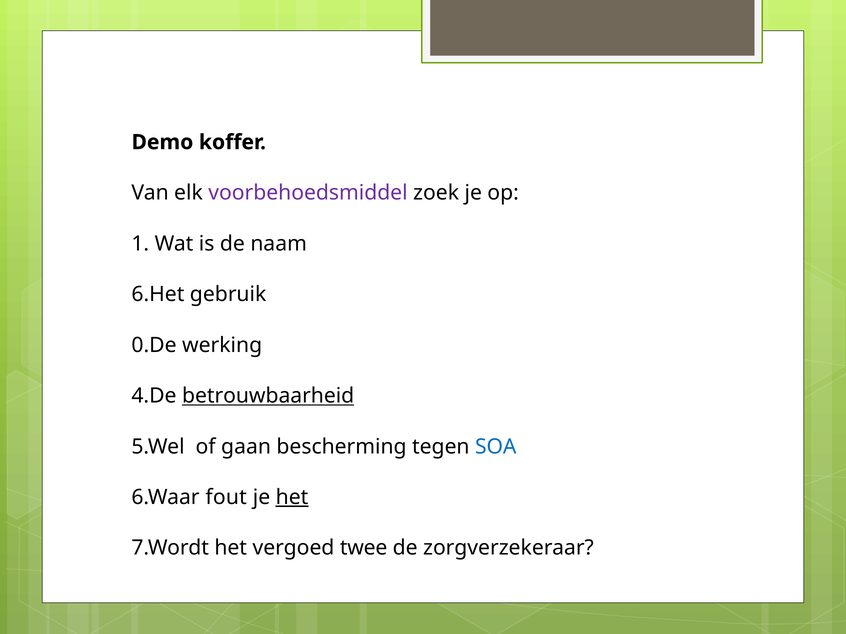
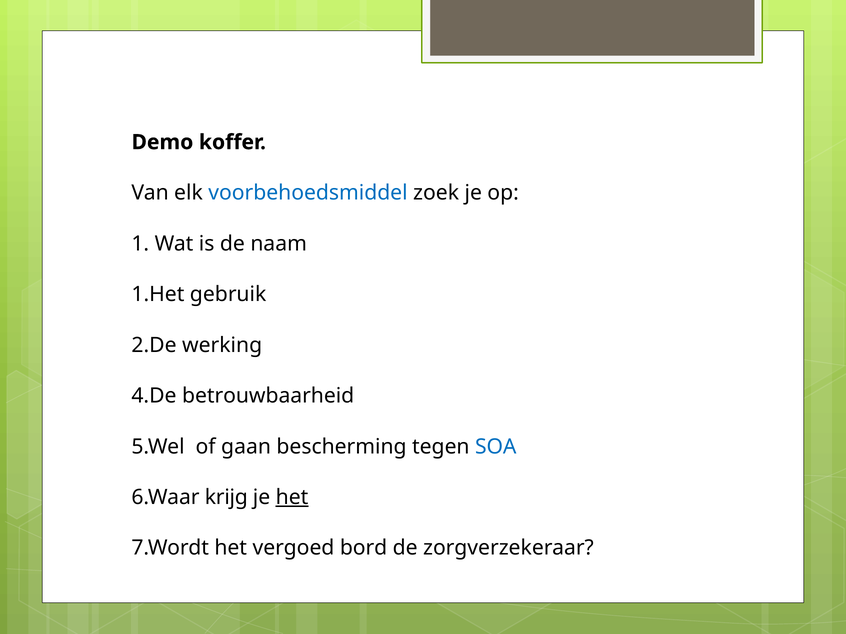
voorbehoedsmiddel colour: purple -> blue (308, 193)
6.Het: 6.Het -> 1.Het (158, 295)
0.De: 0.De -> 2.De (154, 345)
betrouwbaarheid underline: present -> none (268, 396)
fout: fout -> krijg (226, 498)
twee: twee -> bord (364, 548)
